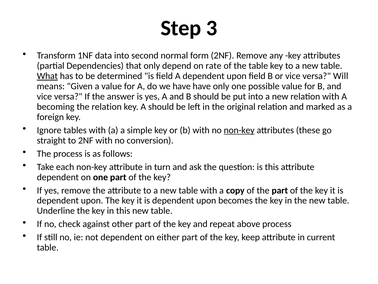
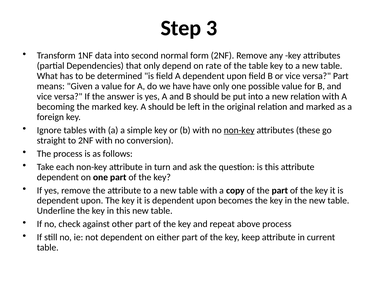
What underline: present -> none (47, 76)
versa Will: Will -> Part (341, 76)
the relation: relation -> marked (107, 107)
